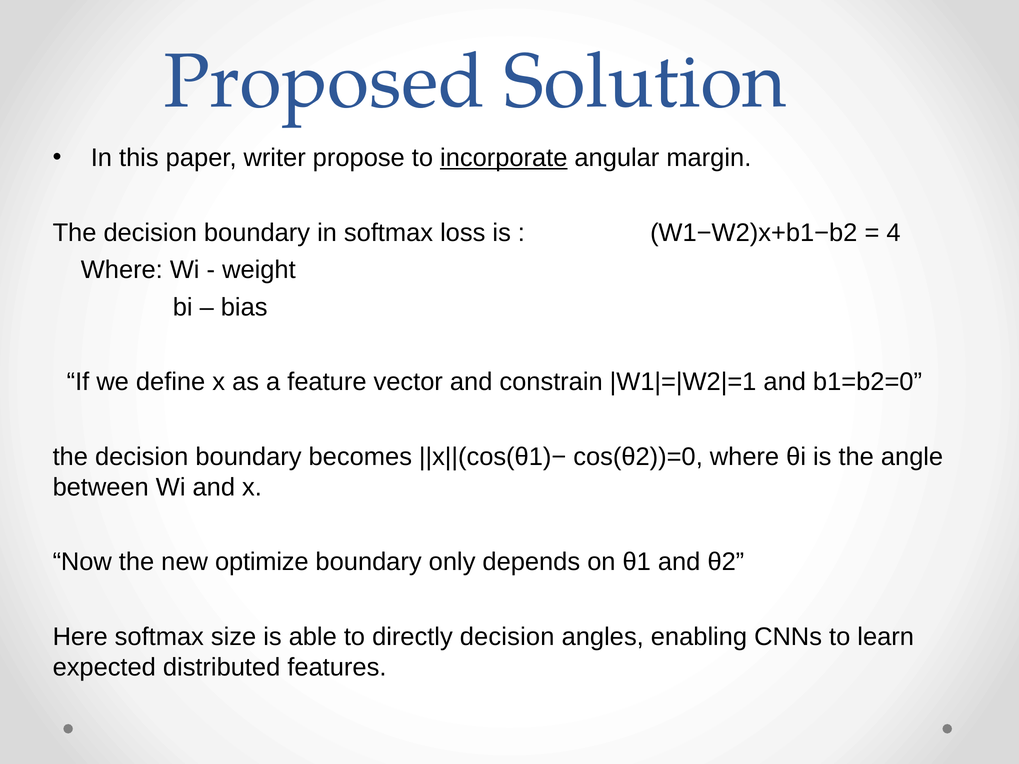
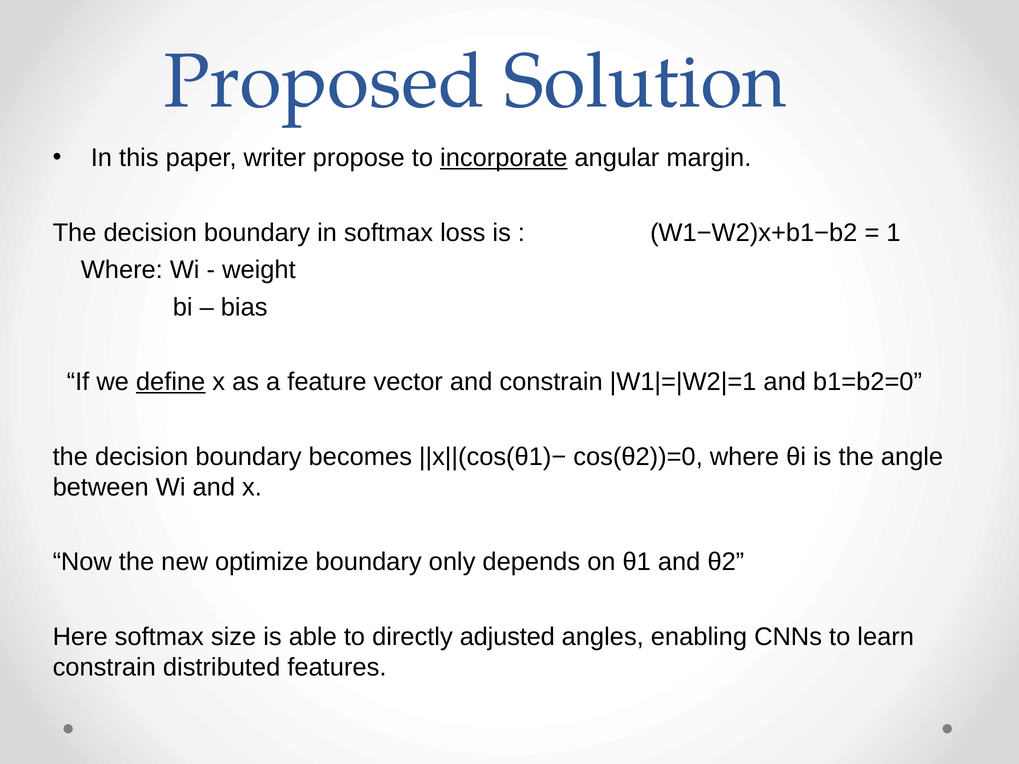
4: 4 -> 1 (893, 233)
deﬁne underline: none -> present (171, 382)
directly decision: decision -> adjusted (507, 637)
expected: expected -> constrain (104, 667)
